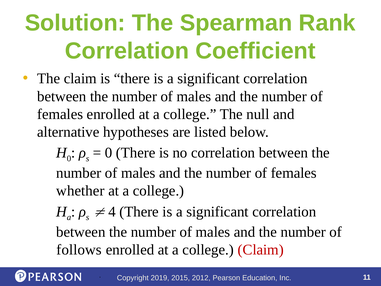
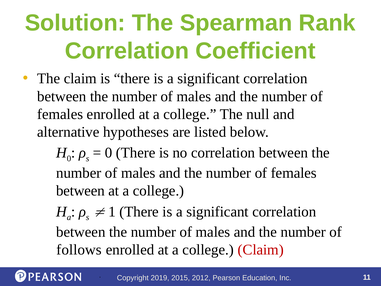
whether: whether -> between (80, 191)
4: 4 -> 1 (112, 211)
